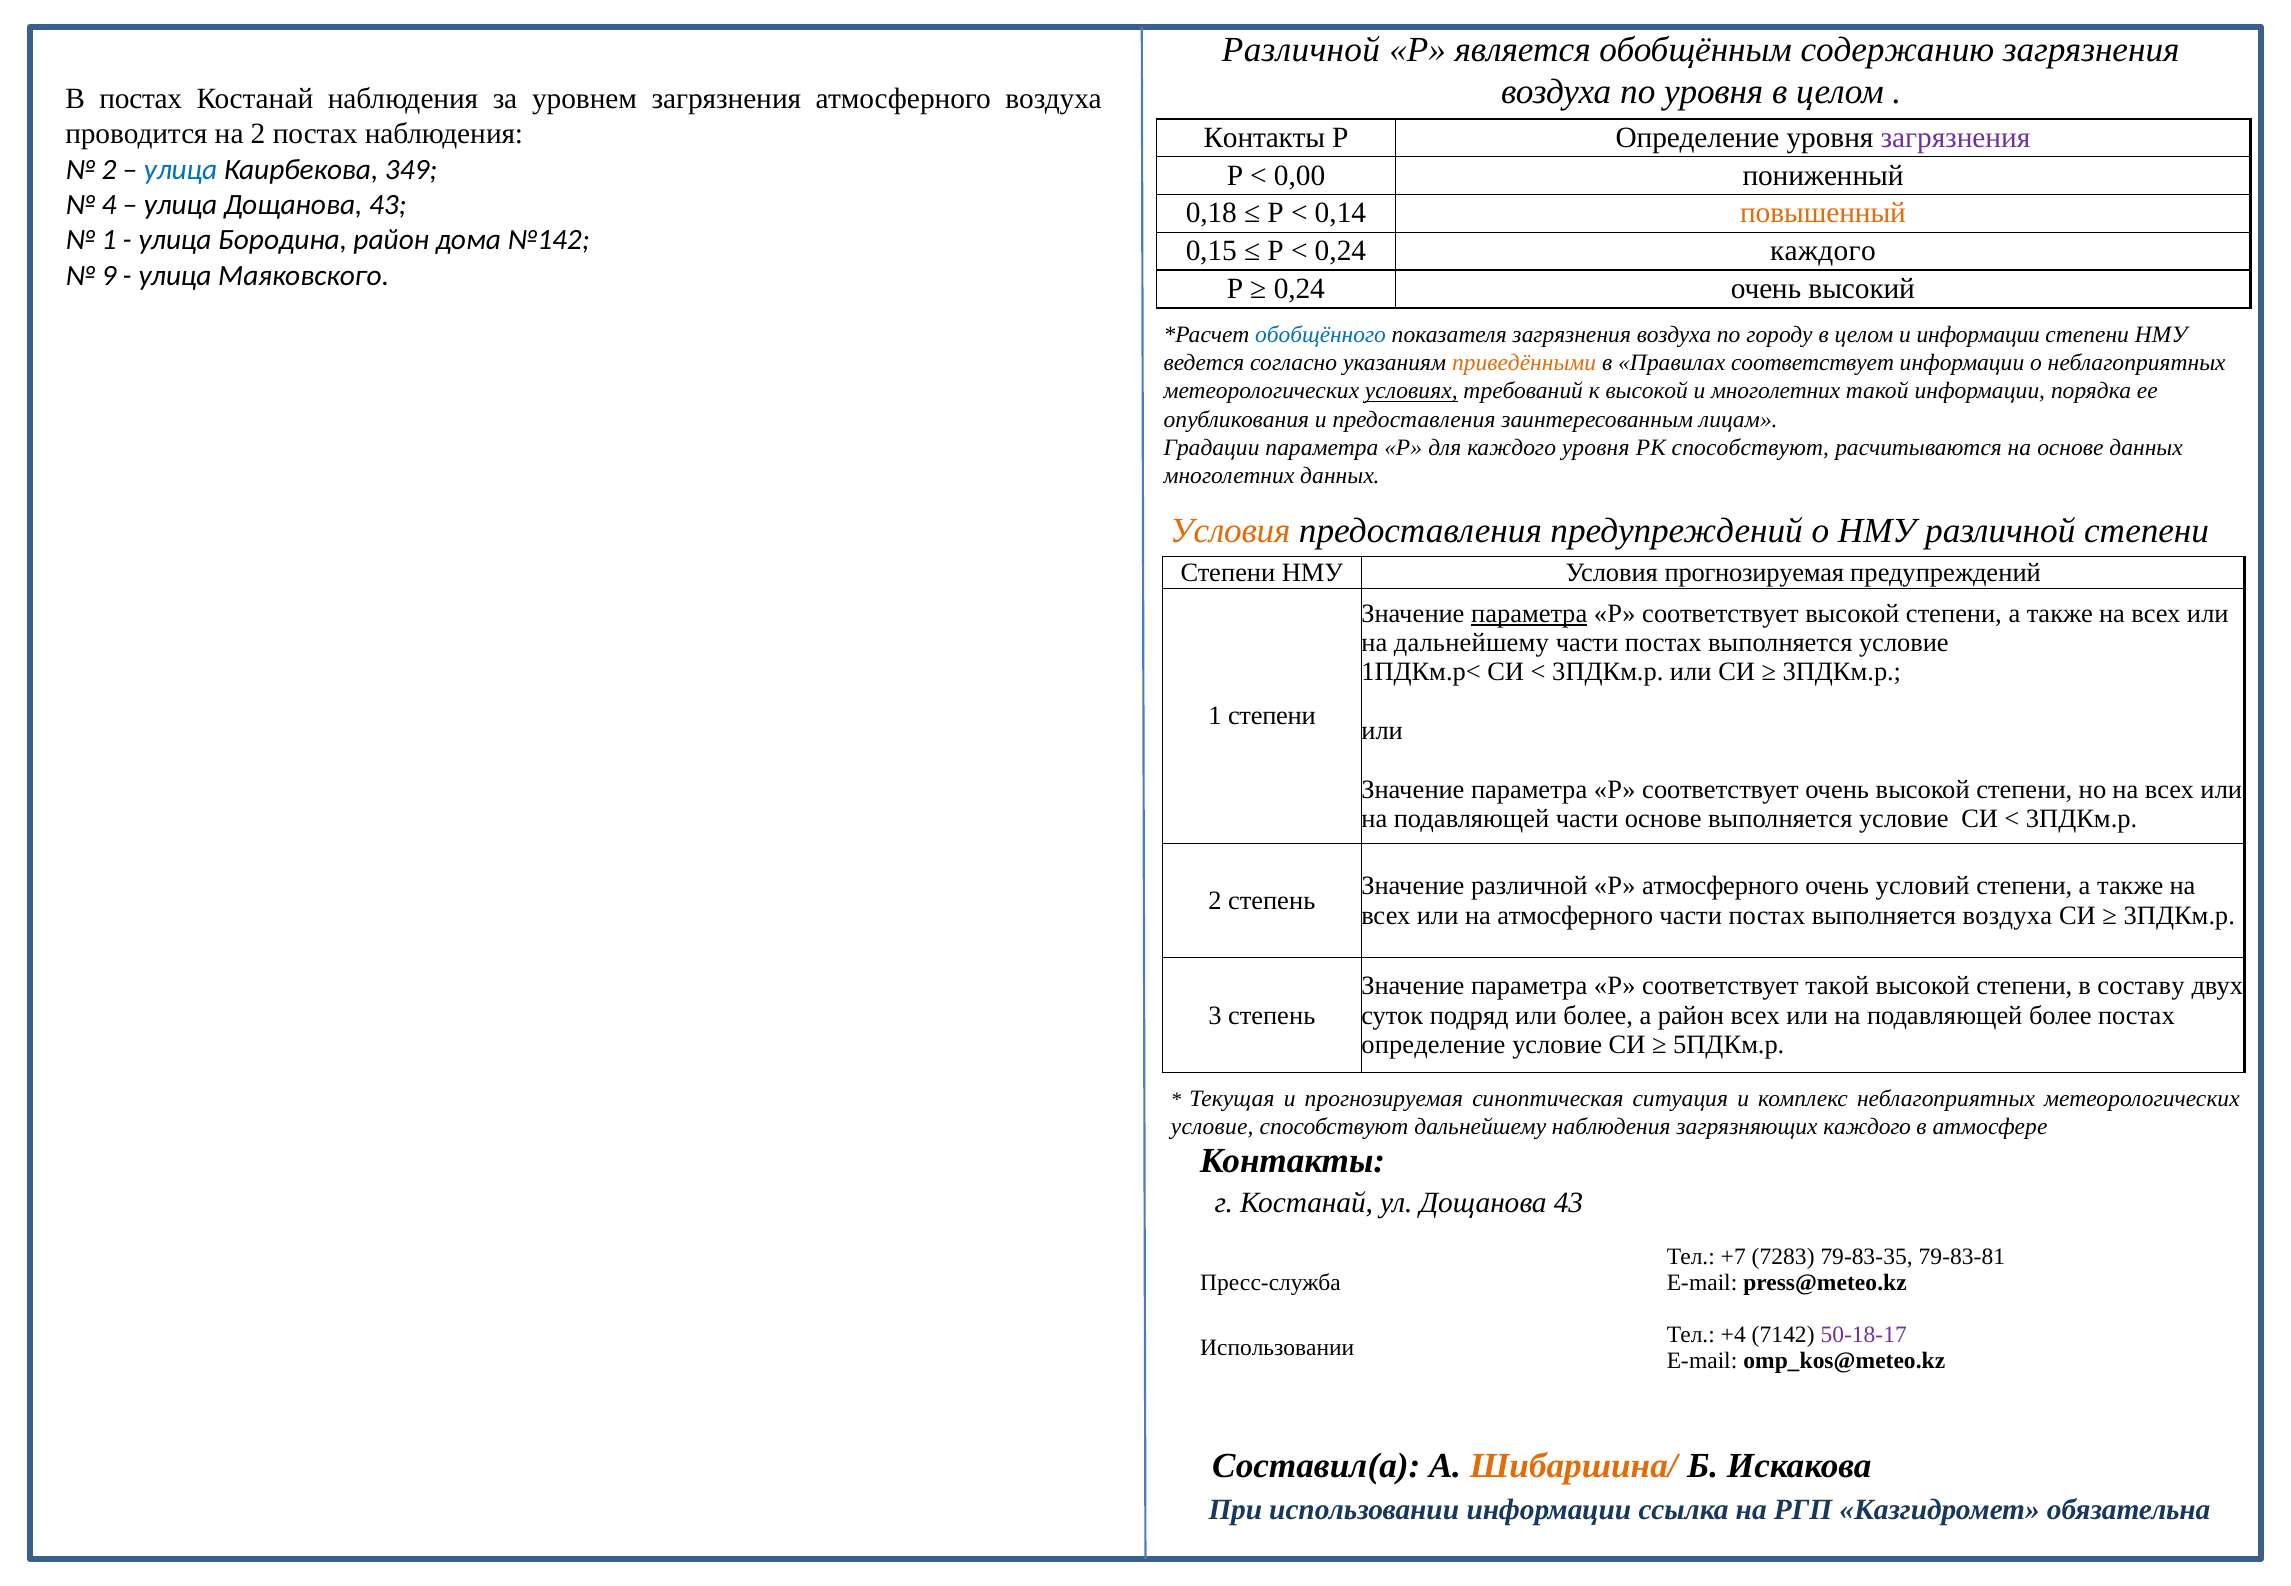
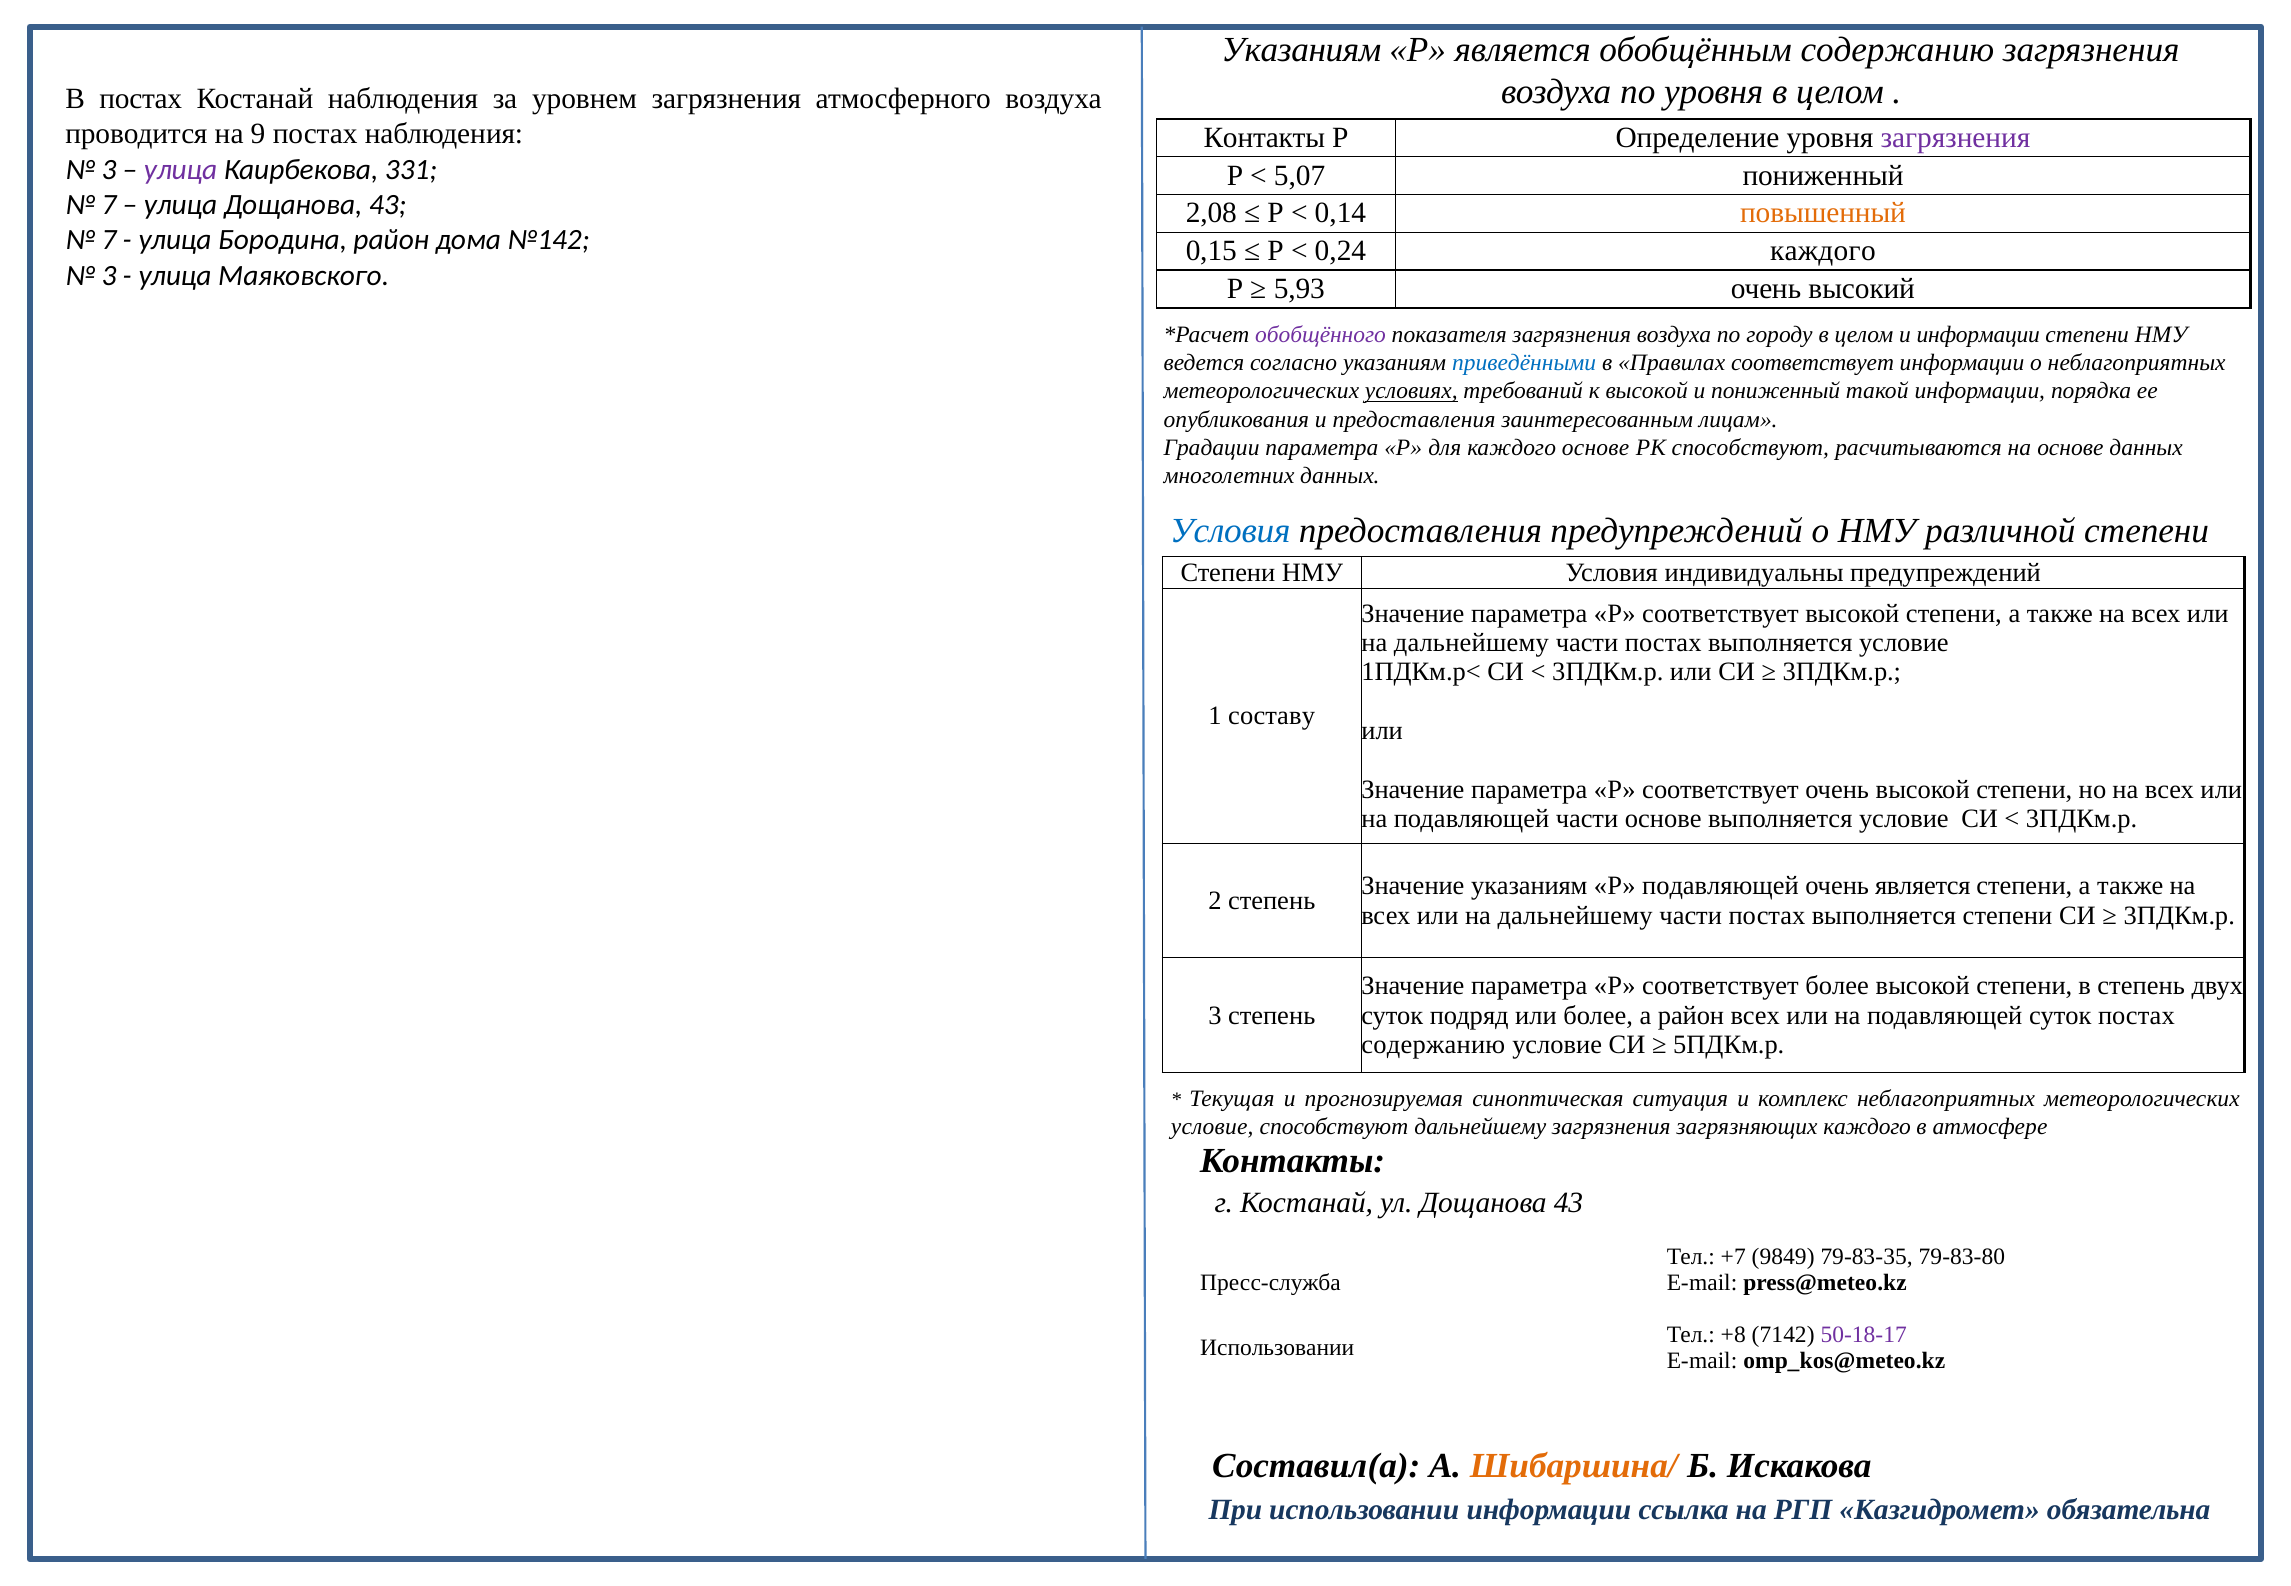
Различной: Различной -> Указаниям (1301, 49)
на 2: 2 -> 9 (258, 134)
2: 2 -> 3 (109, 170)
улица colour: blue -> purple (181, 170)
349: 349 -> 331 (411, 170)
0,00: 0,00 -> 5,07 (1300, 175)
4: 4 -> 7 (109, 205)
0,18: 0,18 -> 2,08 (1211, 213)
1: 1 -> 7 (109, 240)
9: 9 -> 3 (109, 275)
0,24: 0,24 -> 5,93 (1299, 289)
обобщённого colour: blue -> purple (1321, 335)
приведёнными colour: orange -> blue (1524, 363)
и многолетних: многолетних -> пониженный (1776, 391)
каждого уровня: уровня -> основе (1596, 447)
Условия colour: orange -> blue (1230, 531)
Условия прогнозируемая: прогнозируемая -> индивидуальны (1754, 573)
параметра underline: present -> none (1529, 614)
1 степени: степени -> составу (1272, 716)
Значение различной: различной -> указаниям (1529, 886)
Р атмосферного: атмосферного -> подавляющей (1720, 886)
очень условий: условий -> является (1923, 886)
атмосферного: атмосферного -> дальнейшему (1575, 915)
выполняется воздуха: воздуха -> степени (2008, 915)
соответствует такой: такой -> более (1837, 986)
в составу: составу -> степень (2141, 986)
подавляющей более: более -> суток (2060, 1015)
определение: определение -> содержанию (1433, 1045)
дальнейшему наблюдения: наблюдения -> загрязнения (1611, 1127)
7283: 7283 -> 9849 (1783, 1257)
79-83-81: 79-83-81 -> 79-83-80 (1962, 1257)
+4: +4 -> +8 (1733, 1334)
